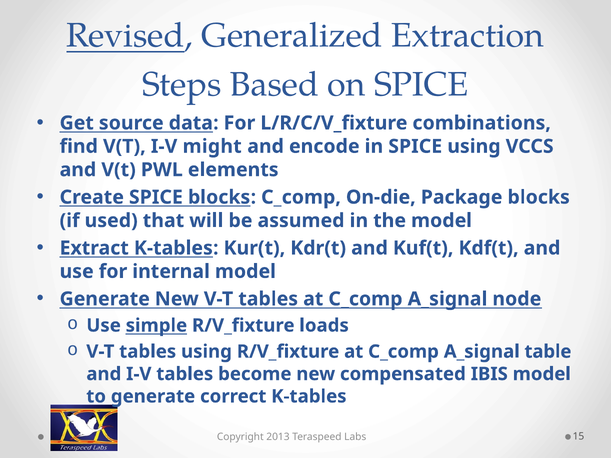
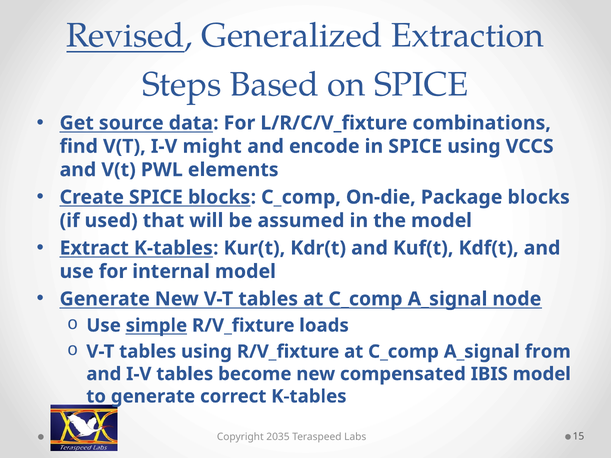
table: table -> from (548, 352)
2013: 2013 -> 2035 (278, 437)
